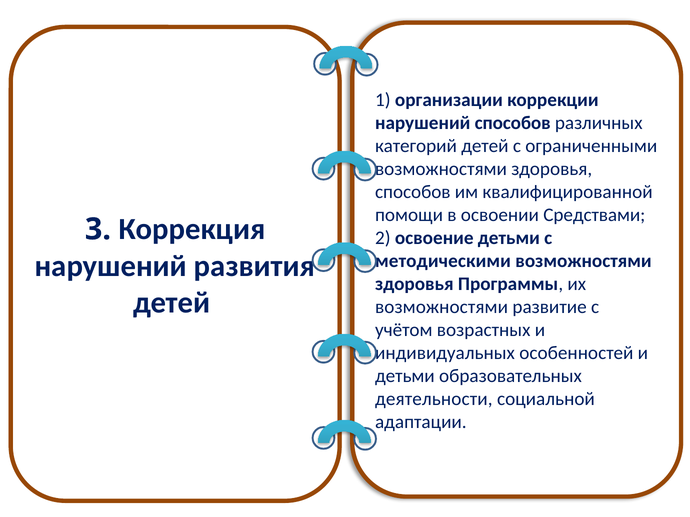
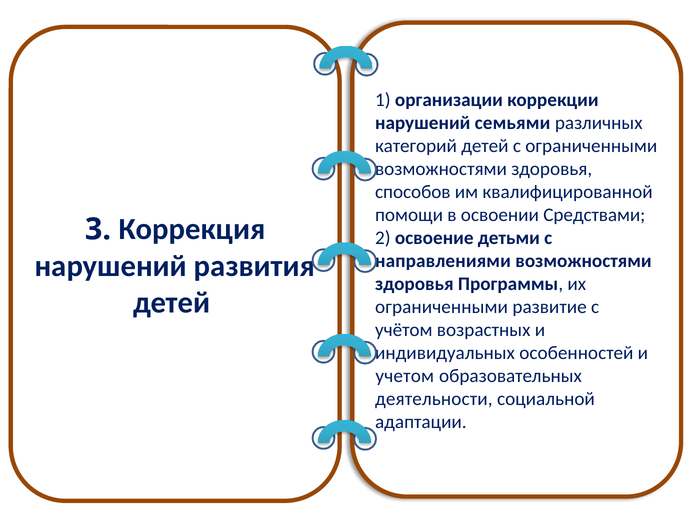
нарушений способов: способов -> семьями (512, 123)
методическими: методическими -> направлениями (443, 261)
возможностями: возможностями -> ограниченными (442, 307)
детьми: детьми -> учетом (405, 376)
